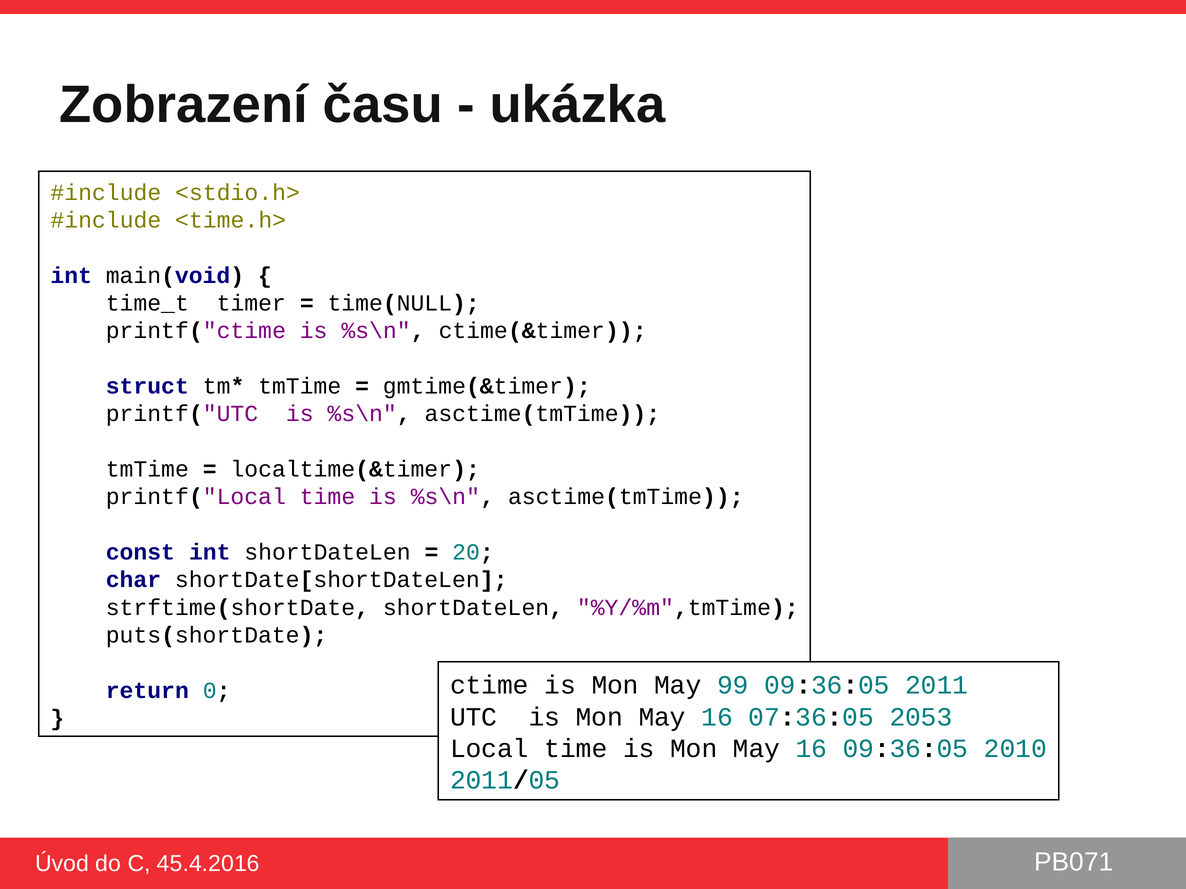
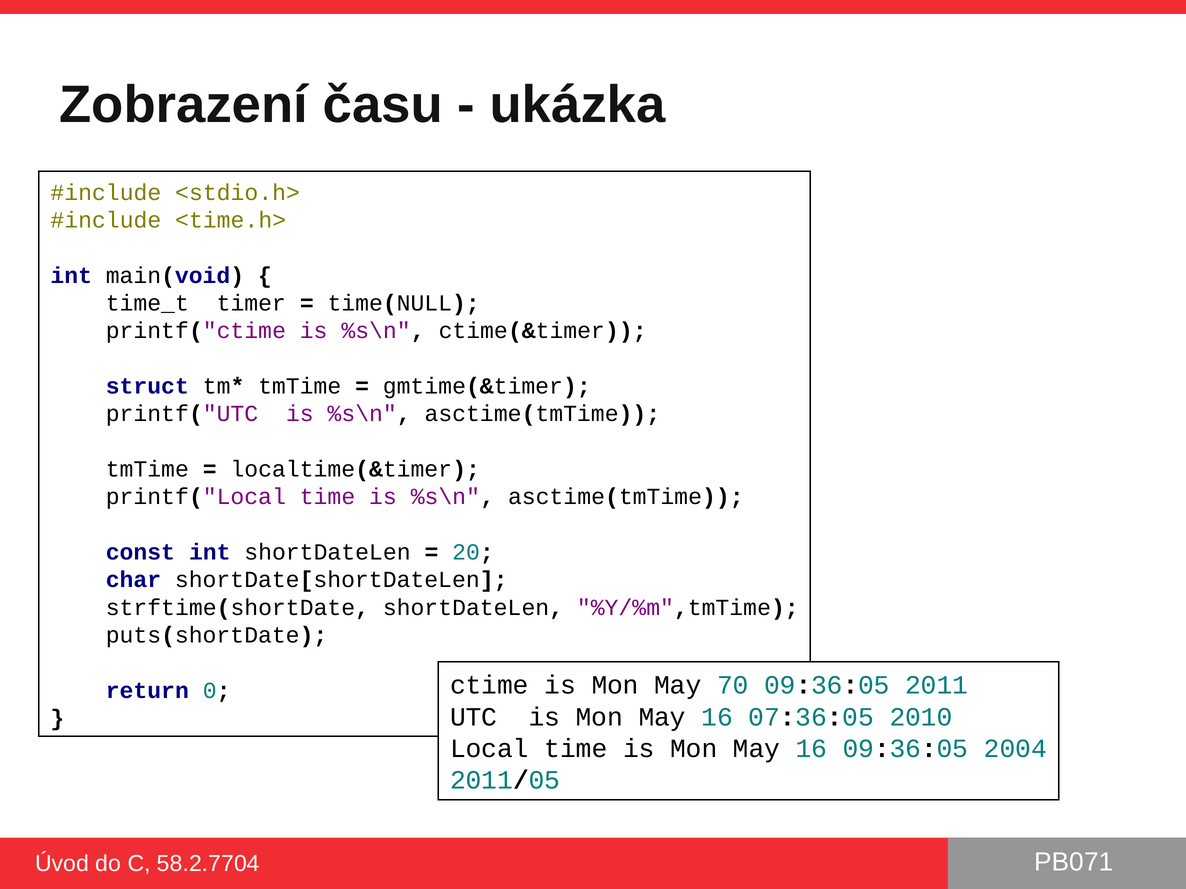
99: 99 -> 70 (733, 686)
2053: 2053 -> 2010 (921, 717)
2010: 2010 -> 2004 (1015, 749)
45.4.2016: 45.4.2016 -> 58.2.7704 (208, 864)
